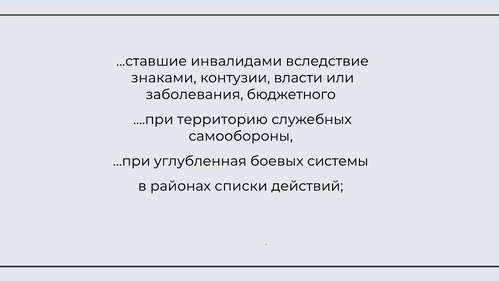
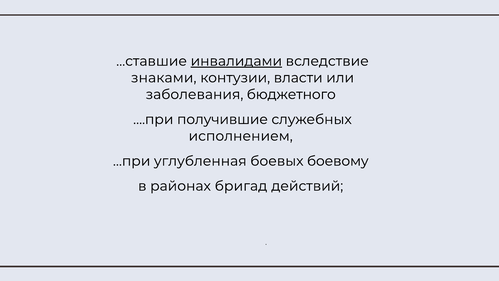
инвалидами underline: none -> present (236, 61)
территорию: территорию -> получившие (222, 119)
самообороны: самообороны -> исполнением (241, 136)
системы: системы -> боевому (338, 161)
списки: списки -> бригад (241, 186)
